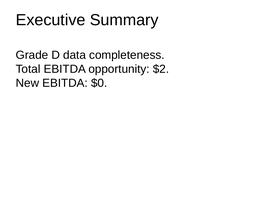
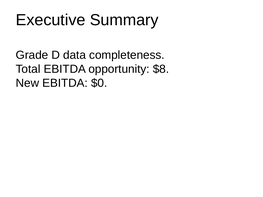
$2: $2 -> $8 (161, 69)
